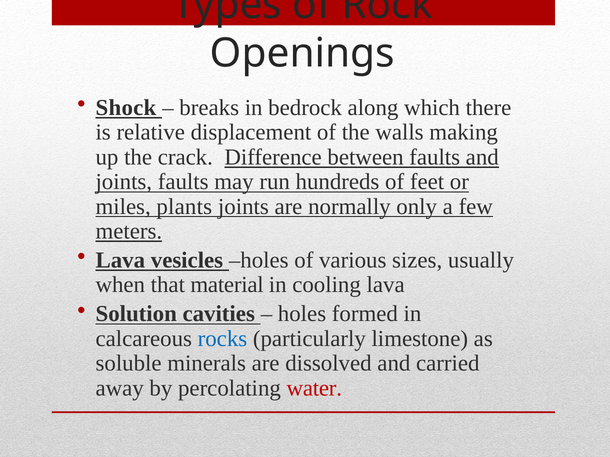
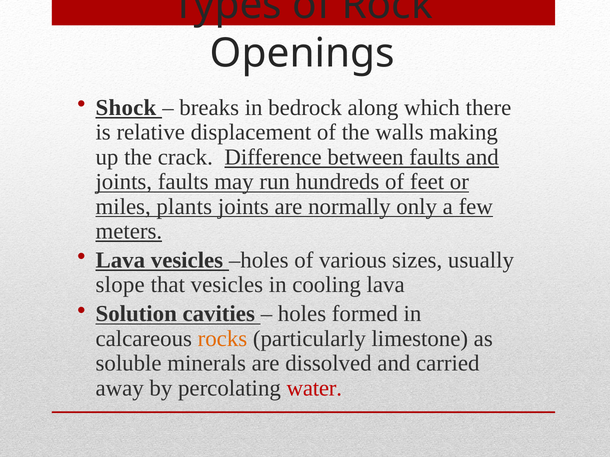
when: when -> slope (120, 285)
that material: material -> vesicles (227, 285)
rocks colour: blue -> orange (222, 339)
